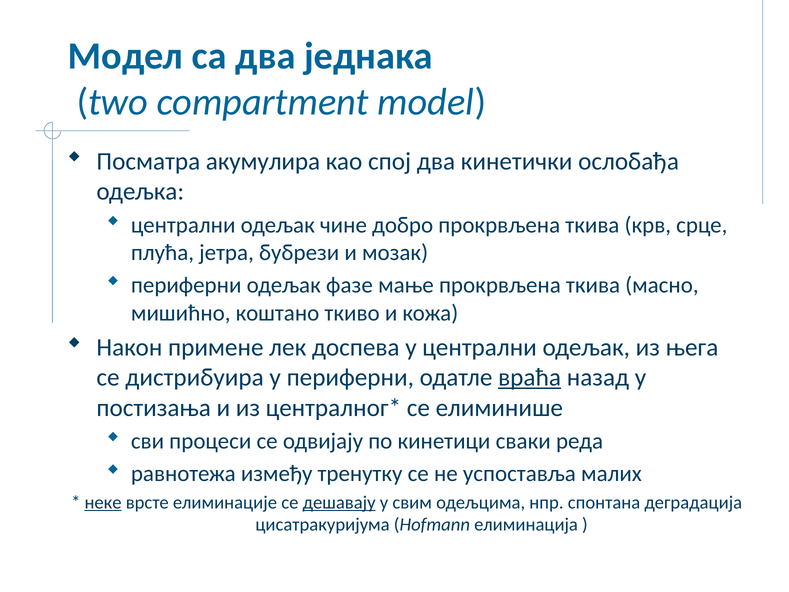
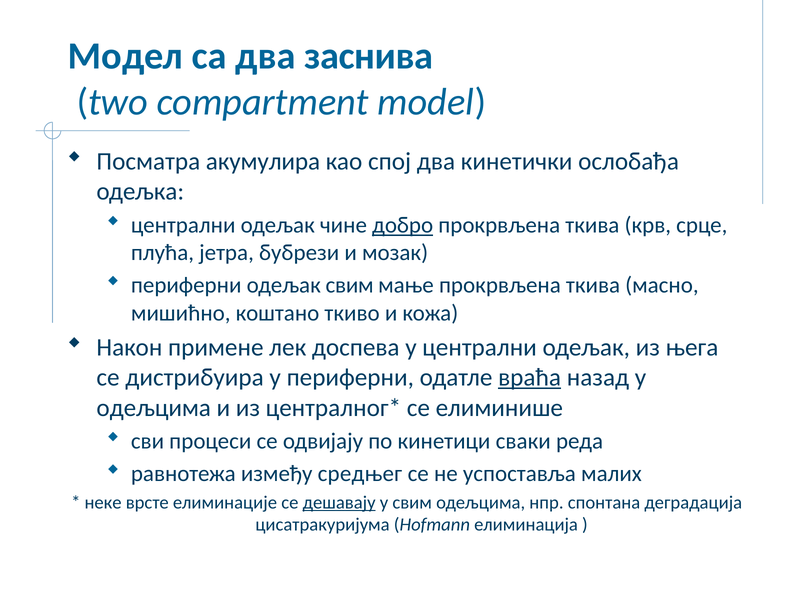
једнака: једнака -> заснива (369, 56)
добро underline: none -> present (403, 225)
одељак фазе: фазе -> свим (350, 285)
постизања: постизања -> одељцима (154, 408)
тренутку: тренутку -> средњег (360, 474)
неке underline: present -> none (103, 502)
